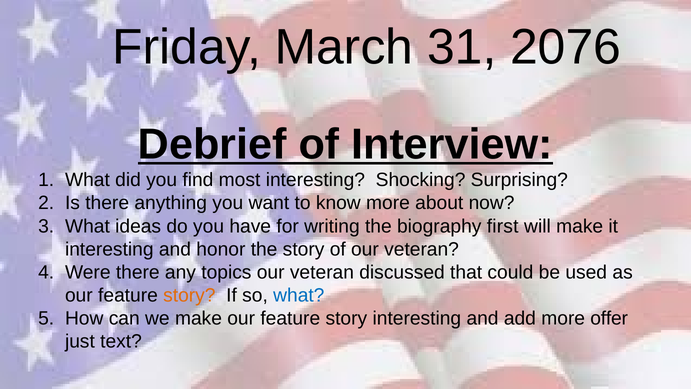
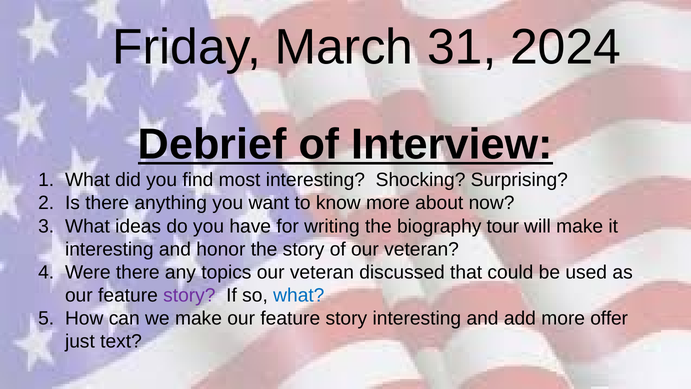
2076: 2076 -> 2024 (566, 47)
first: first -> tour (503, 226)
story colour: orange -> purple (189, 295)
